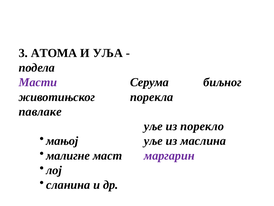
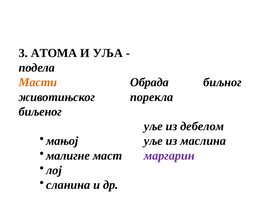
Масти colour: purple -> orange (38, 82)
Серума: Серума -> Обрада (149, 82)
павлаке: павлаке -> биљеног (40, 111)
порекло: порекло -> дебелом (202, 126)
